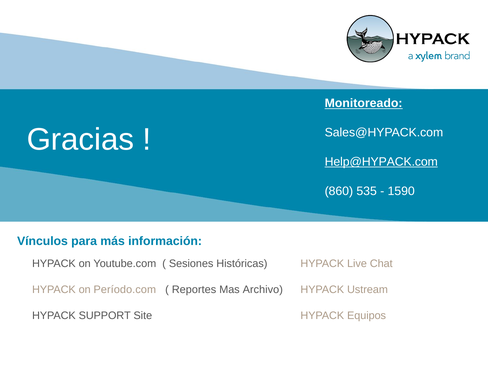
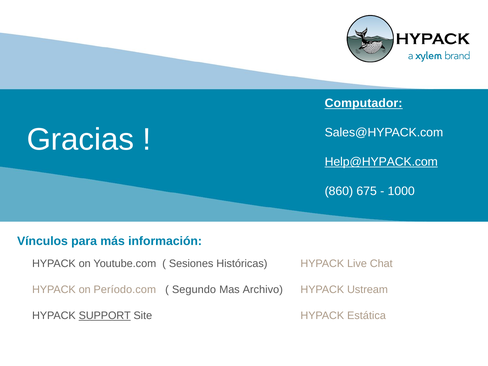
Monitoreado: Monitoreado -> Computador (364, 103)
535: 535 -> 675 (367, 191)
1590: 1590 -> 1000 (401, 191)
Reportes: Reportes -> Segundo (194, 290)
SUPPORT underline: none -> present (105, 316)
Equipos: Equipos -> Estática (367, 316)
